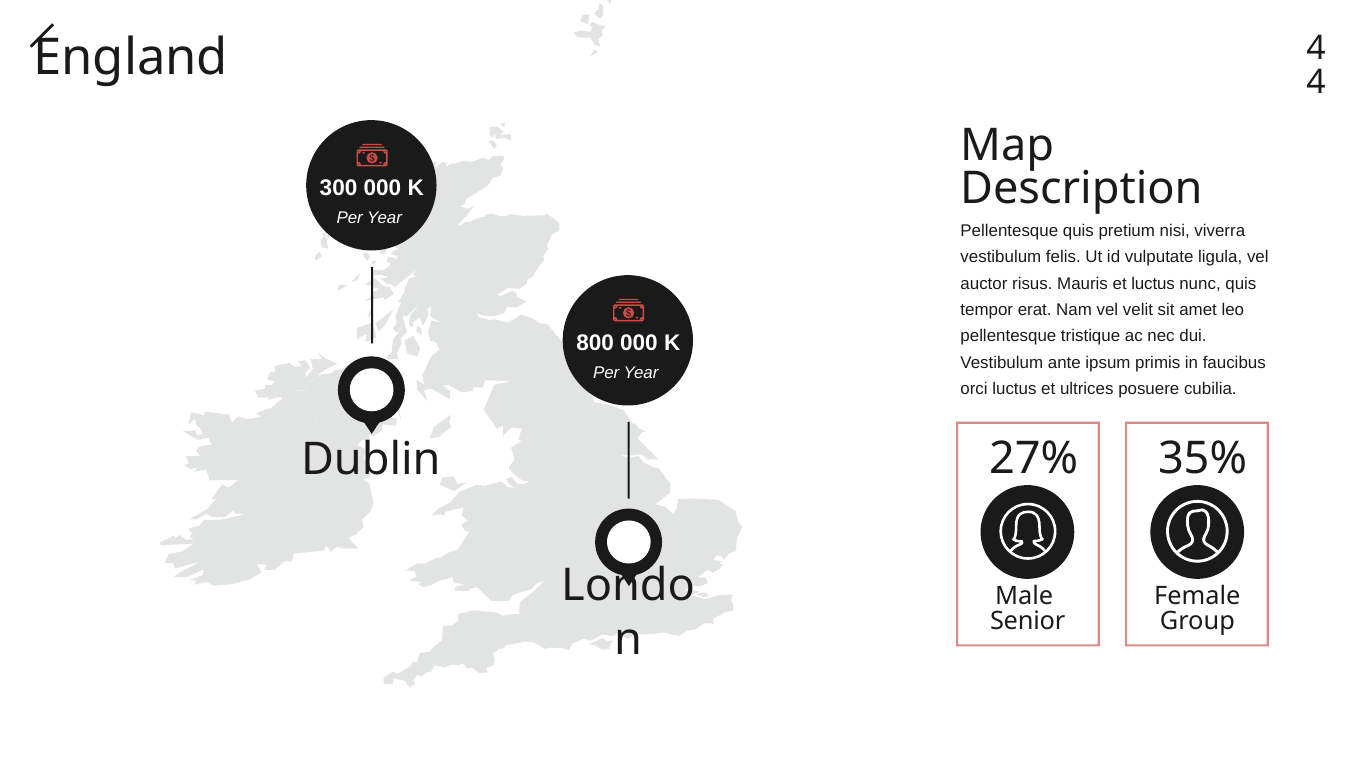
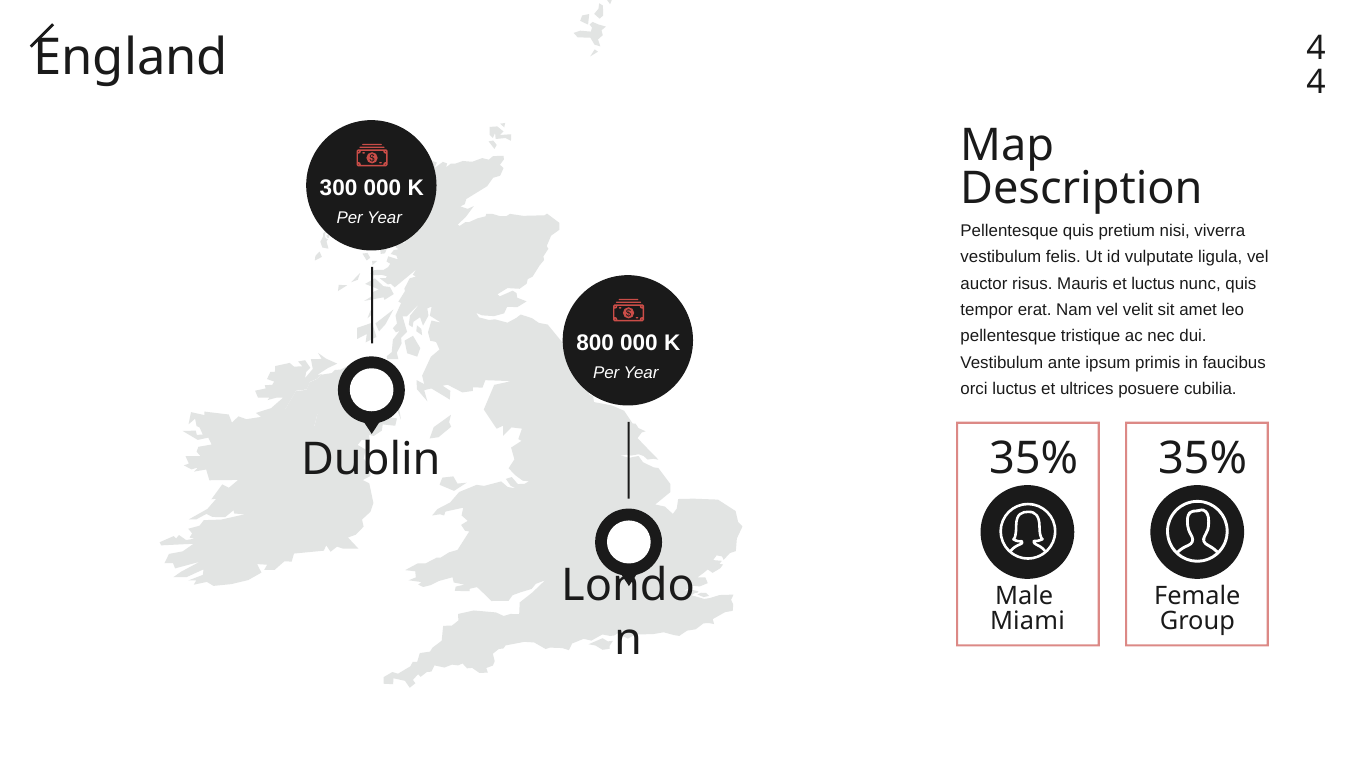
27%: 27% -> 35% (1034, 459)
Senior: Senior -> Miami (1027, 621)
